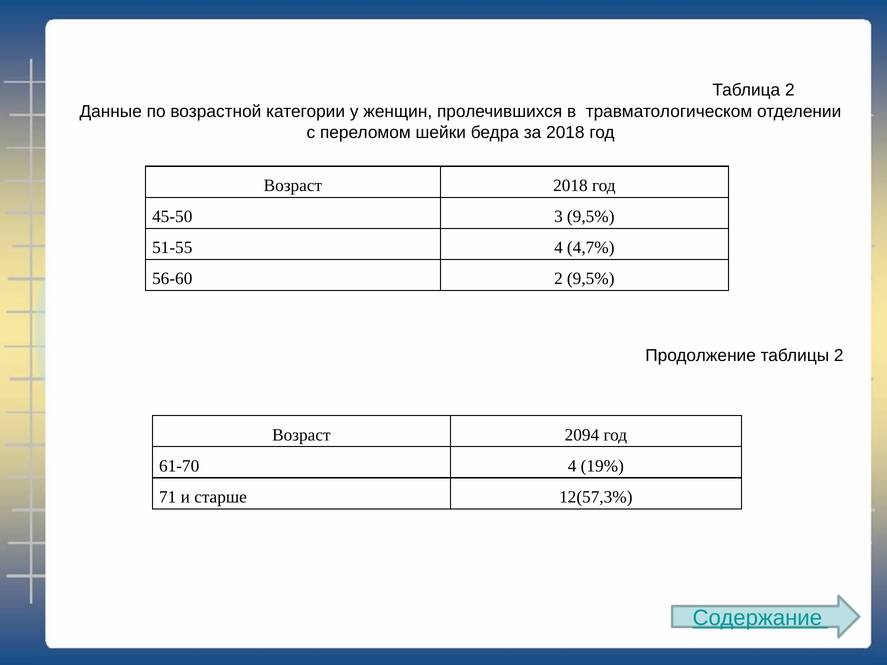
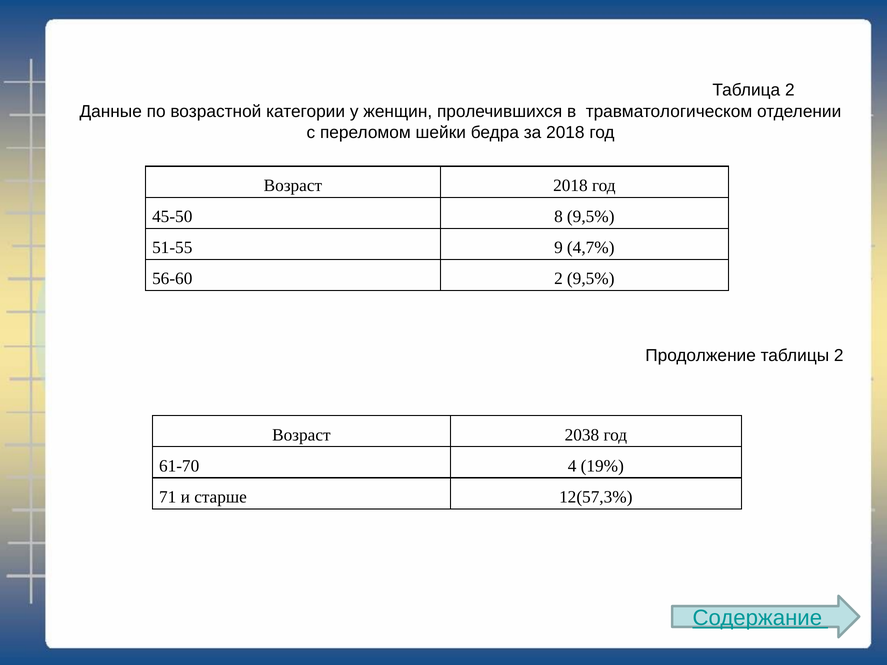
3: 3 -> 8 (558, 217)
51-55 4: 4 -> 9 (558, 248)
2094: 2094 -> 2038 (582, 435)
